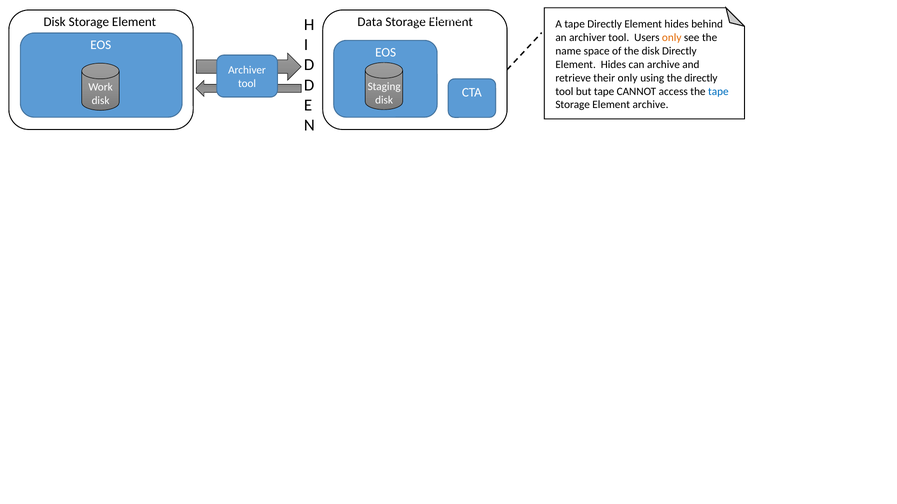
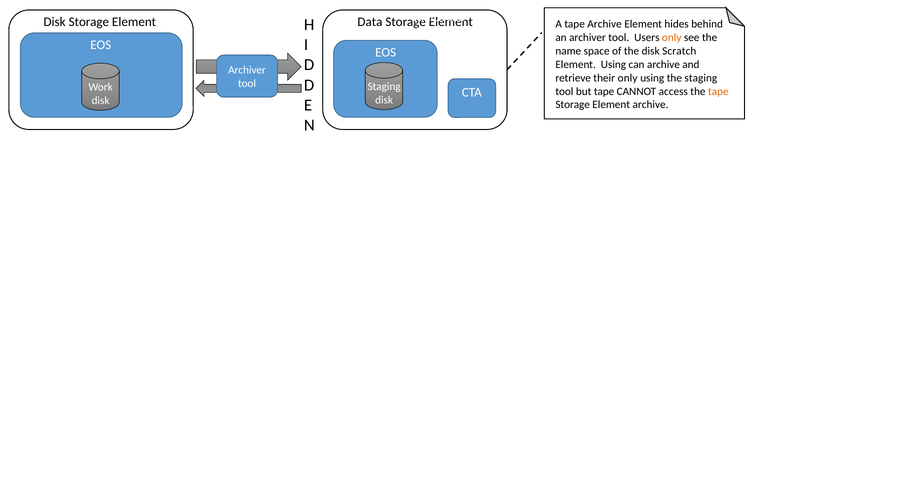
tape Directly: Directly -> Archive (605, 24)
disk Directly: Directly -> Scratch (679, 51)
Hides: Hides -> Using (613, 65)
the directly: directly -> staging (701, 78)
tape colour: blue -> orange (718, 91)
